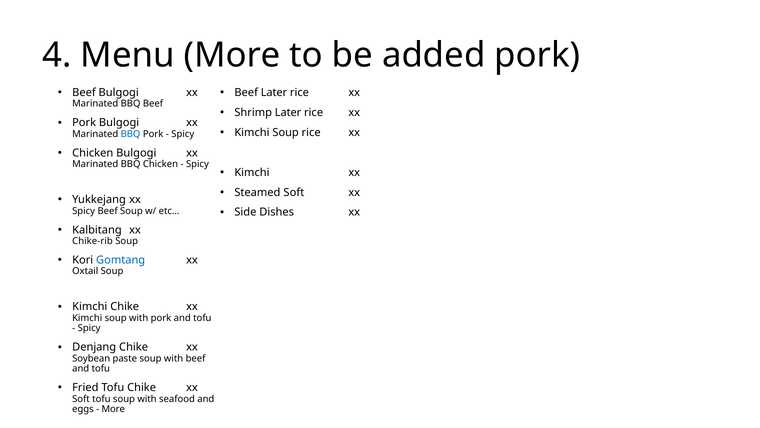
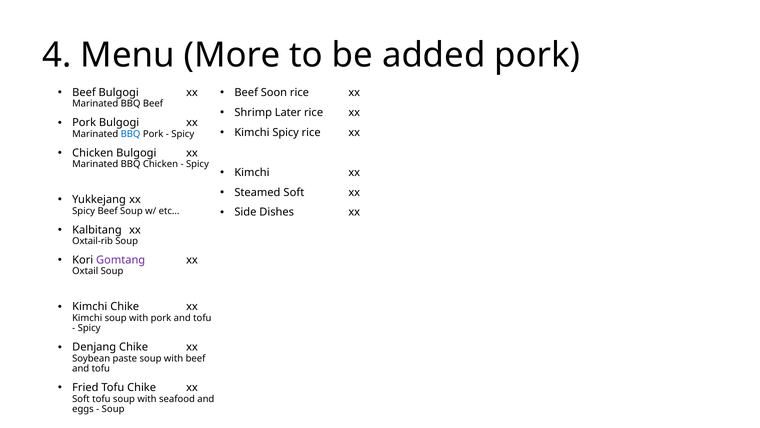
Beef Later: Later -> Soon (274, 93)
Soup: Soup -> Spicy (286, 132)
Chike-rib: Chike-rib -> Oxtail-rib (93, 241)
Gomtang colour: blue -> purple (121, 260)
More: More -> Soup (113, 409)
